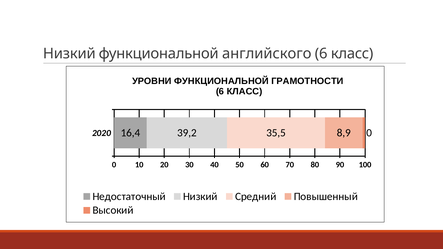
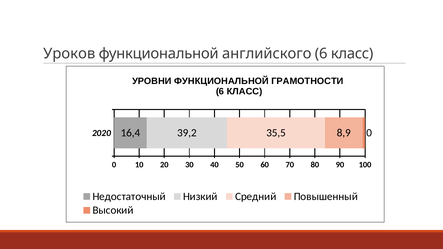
Низкий: Низкий -> Уроков (69, 54)
